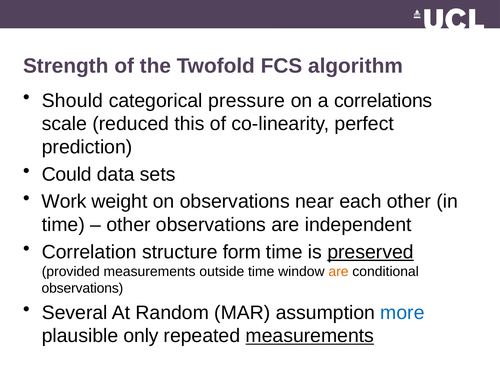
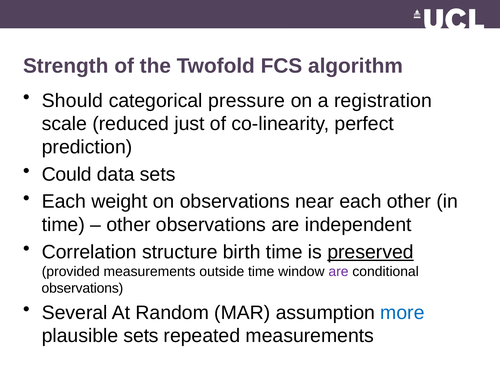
correlations: correlations -> registration (383, 101)
this: this -> just (190, 124)
Work: Work -> Each (64, 202)
form: form -> birth (242, 252)
are colour: orange -> purple (338, 272)
plausible only: only -> sets (141, 336)
measurements underline: present -> none (310, 336)
